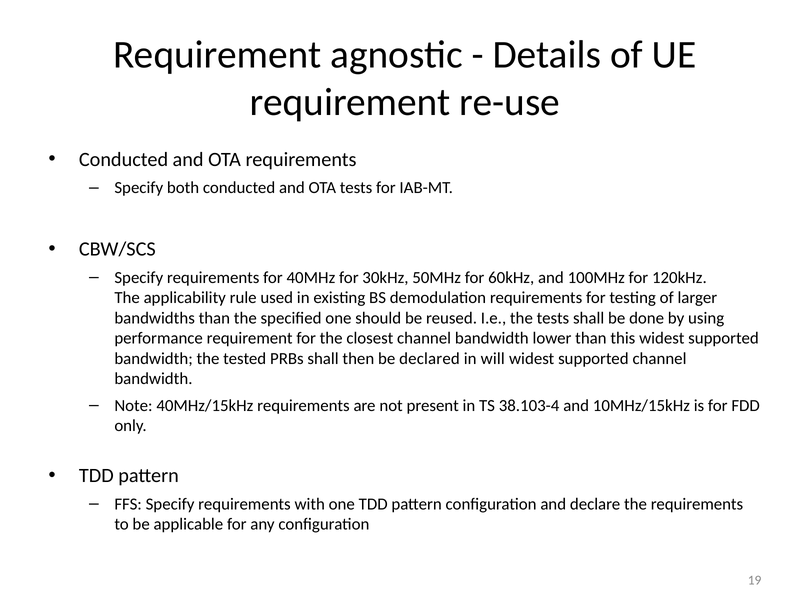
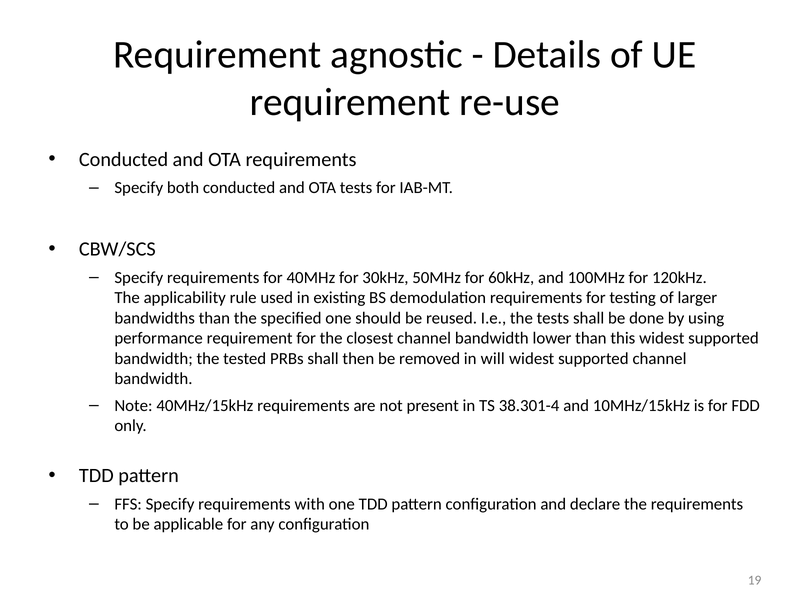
declared: declared -> removed (430, 358)
38.103-4: 38.103-4 -> 38.301-4 (529, 405)
